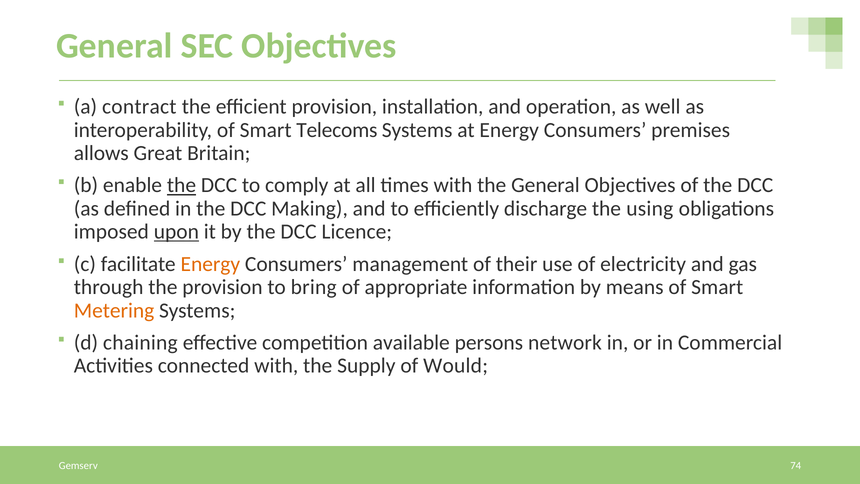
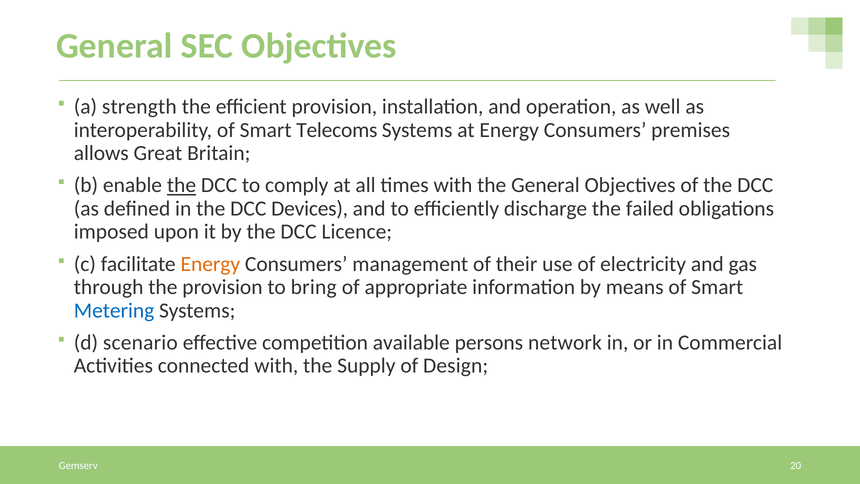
contract: contract -> strength (139, 107)
Making: Making -> Devices (310, 208)
using: using -> failed (650, 208)
upon underline: present -> none (176, 232)
Metering colour: orange -> blue (114, 310)
chaining: chaining -> scenario (140, 342)
Would: Would -> Design (456, 366)
74: 74 -> 20 (796, 465)
